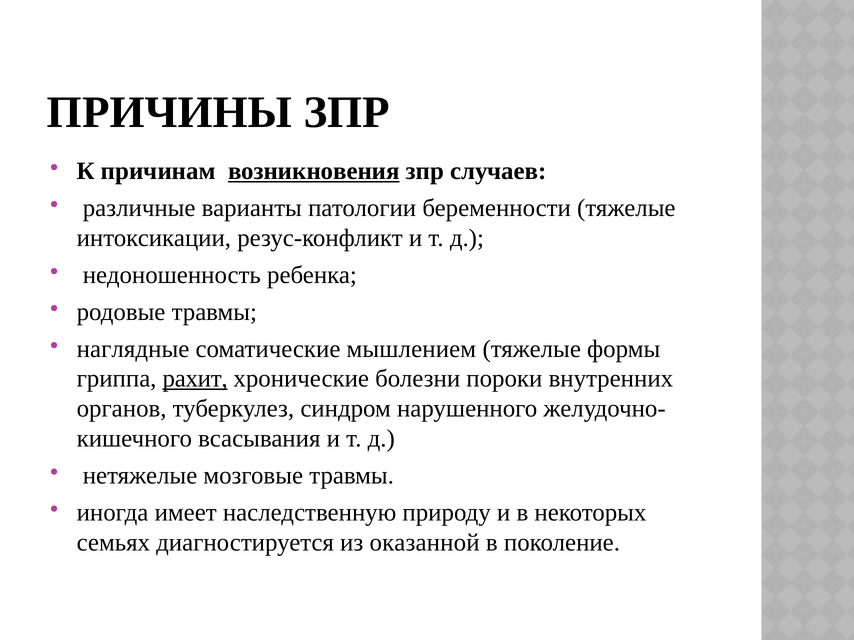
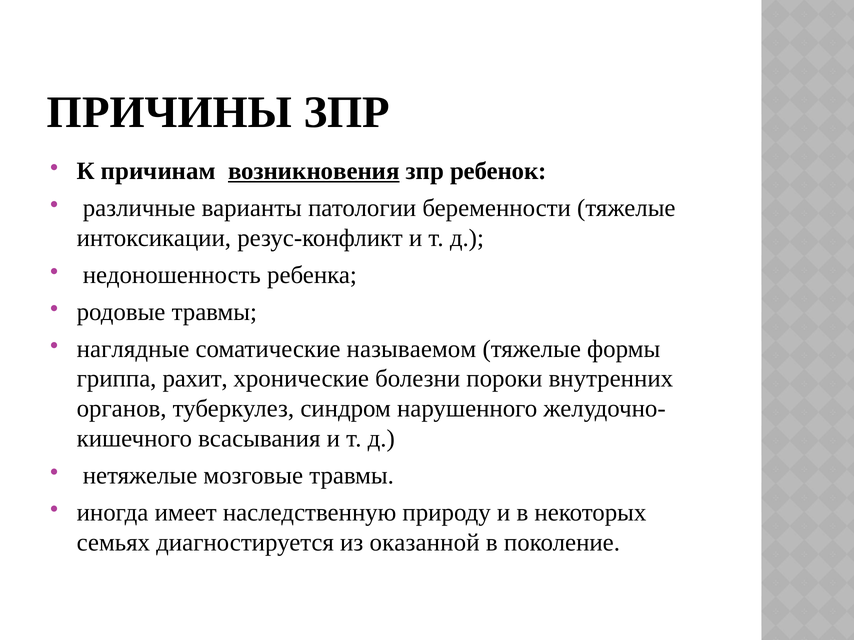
случаев: случаев -> ребенок (498, 171)
мышлением: мышлением -> называемом (411, 349)
рахит underline: present -> none (195, 379)
